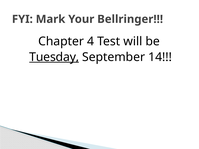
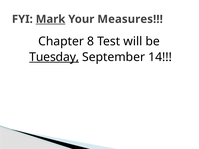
Mark underline: none -> present (51, 19)
Bellringer: Bellringer -> Measures (130, 19)
4: 4 -> 8 (91, 41)
